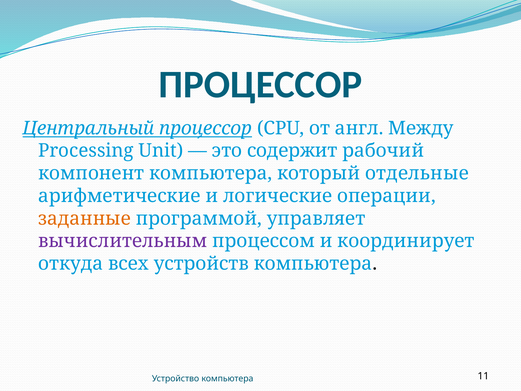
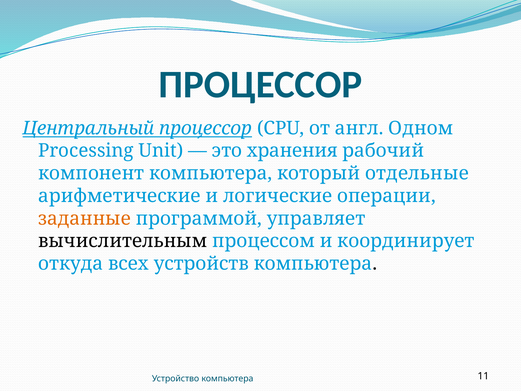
Между: Между -> Одном (421, 128)
содержит: содержит -> хранения (292, 151)
вычислительным colour: purple -> black (123, 241)
